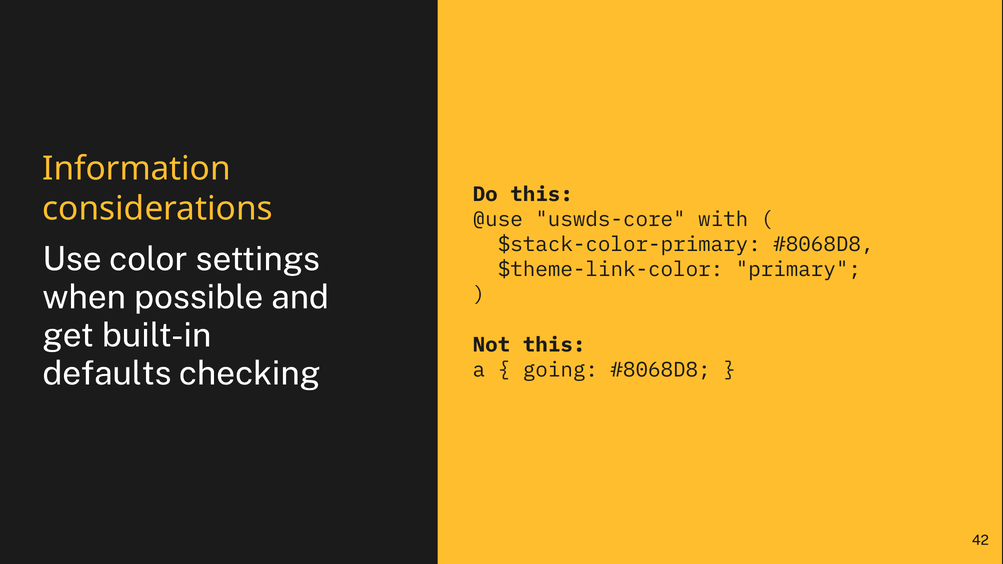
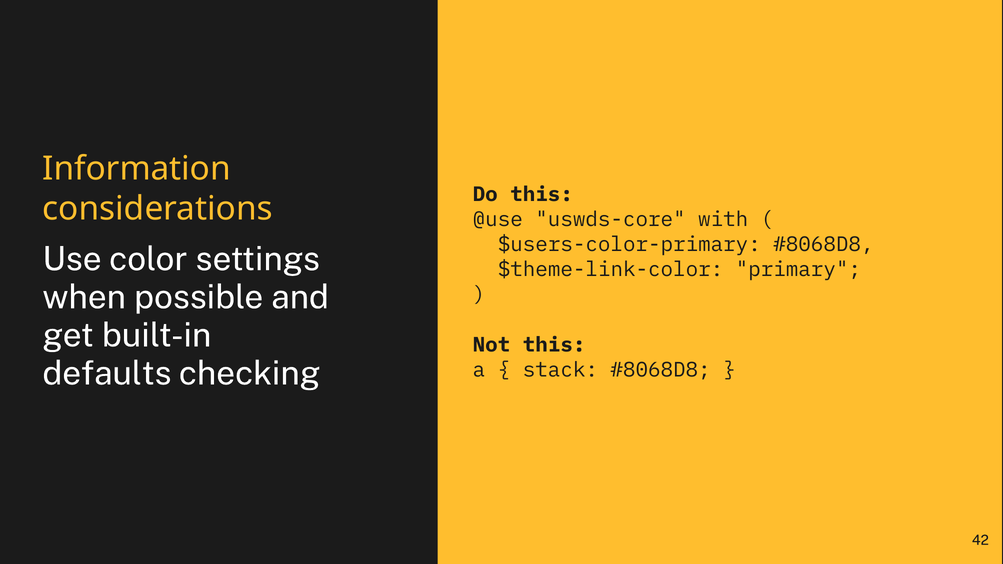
$stack-color-primary: $stack-color-primary -> $users-color-primary (629, 245)
going: going -> stack (560, 370)
